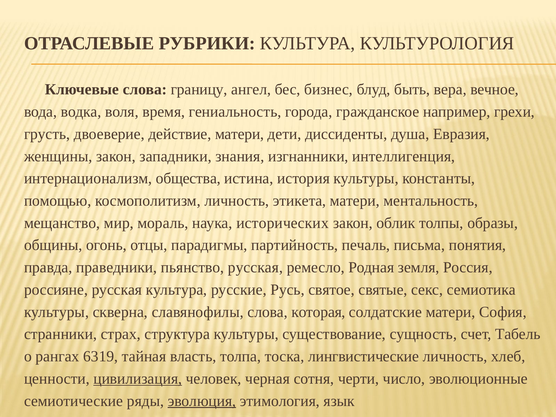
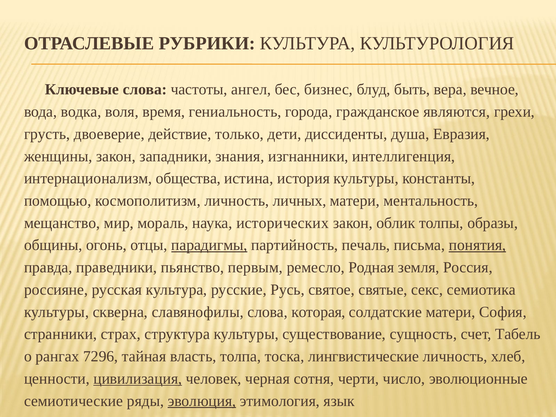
границу: границу -> частоты (199, 90)
например: например -> являются (457, 112)
действие матери: матери -> только (239, 134)
этикета: этикета -> личных (300, 201)
парадигмы underline: none -> present (209, 245)
понятия underline: none -> present (477, 245)
пьянство русская: русская -> первым (255, 267)
6319: 6319 -> 7296 (101, 356)
